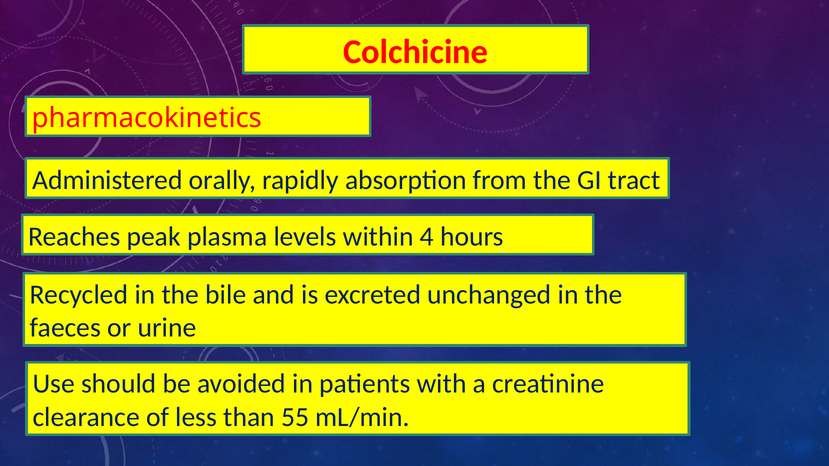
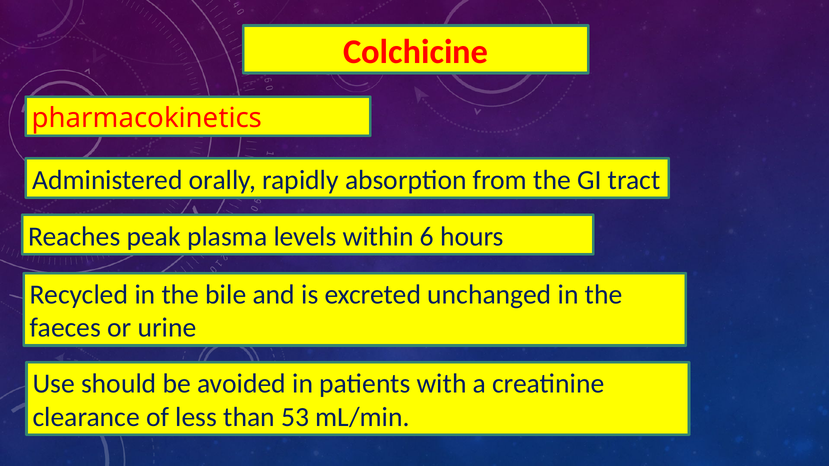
4: 4 -> 6 (427, 237)
55: 55 -> 53 (295, 417)
